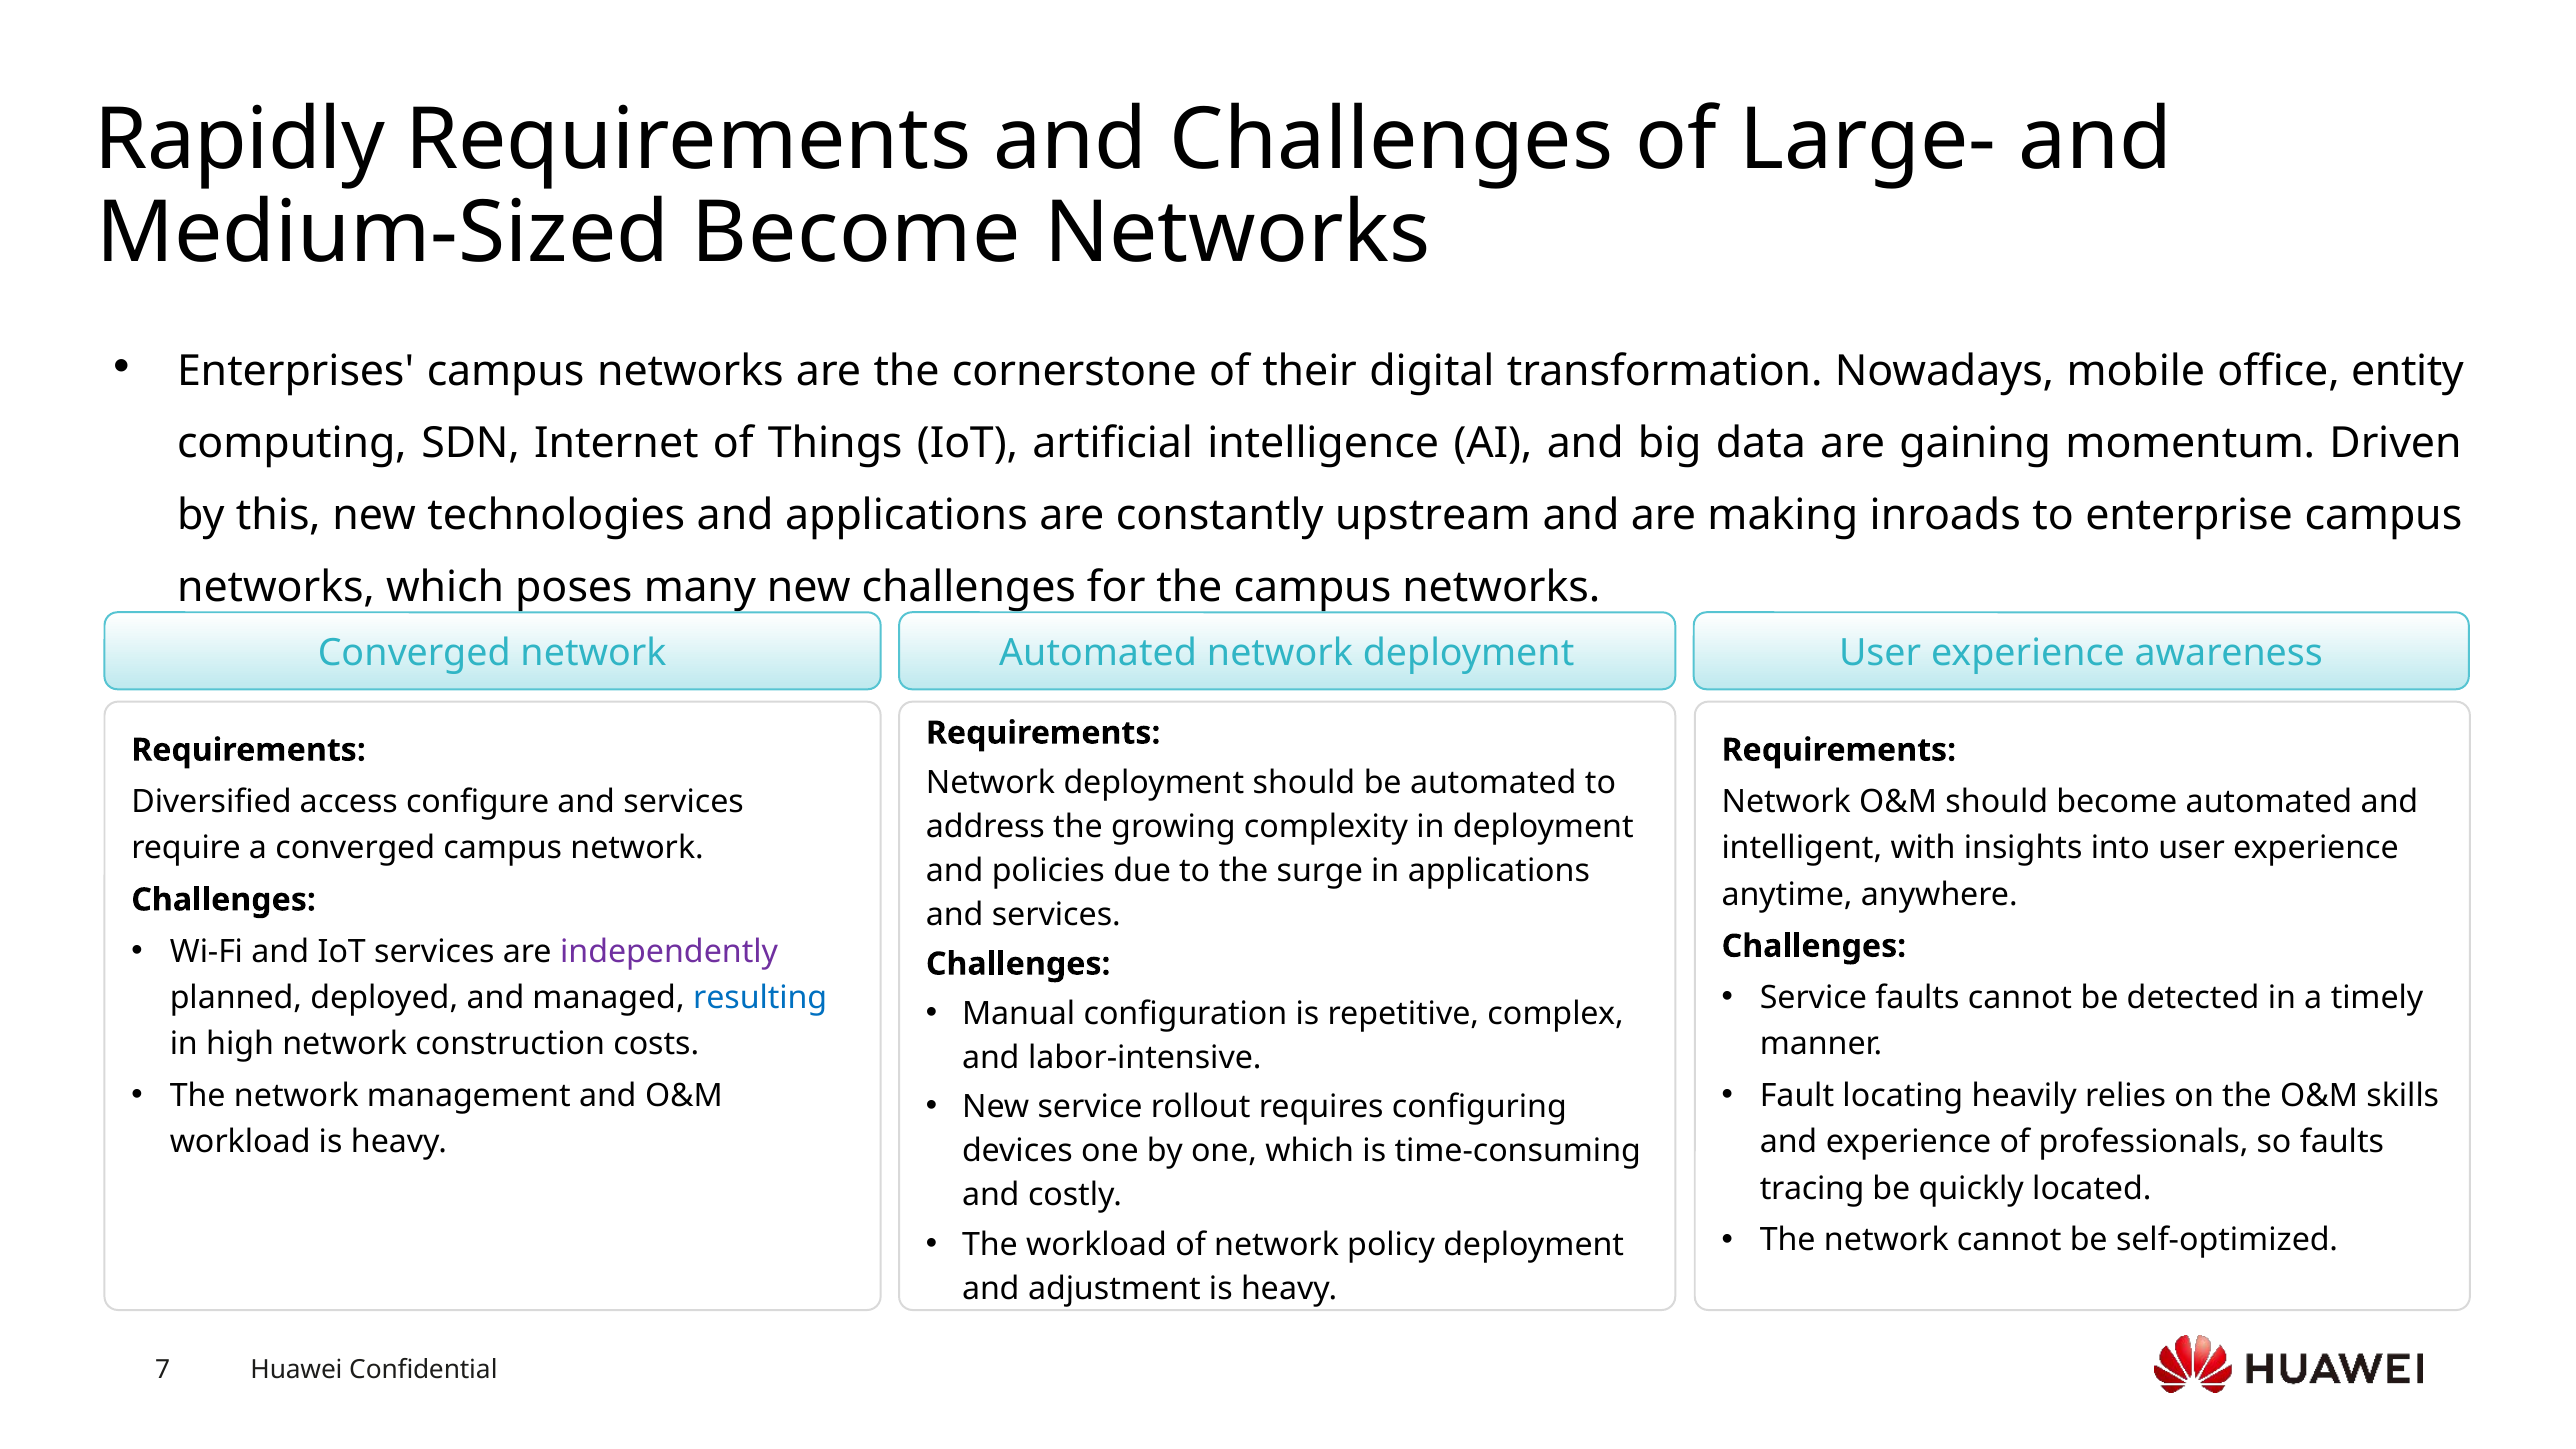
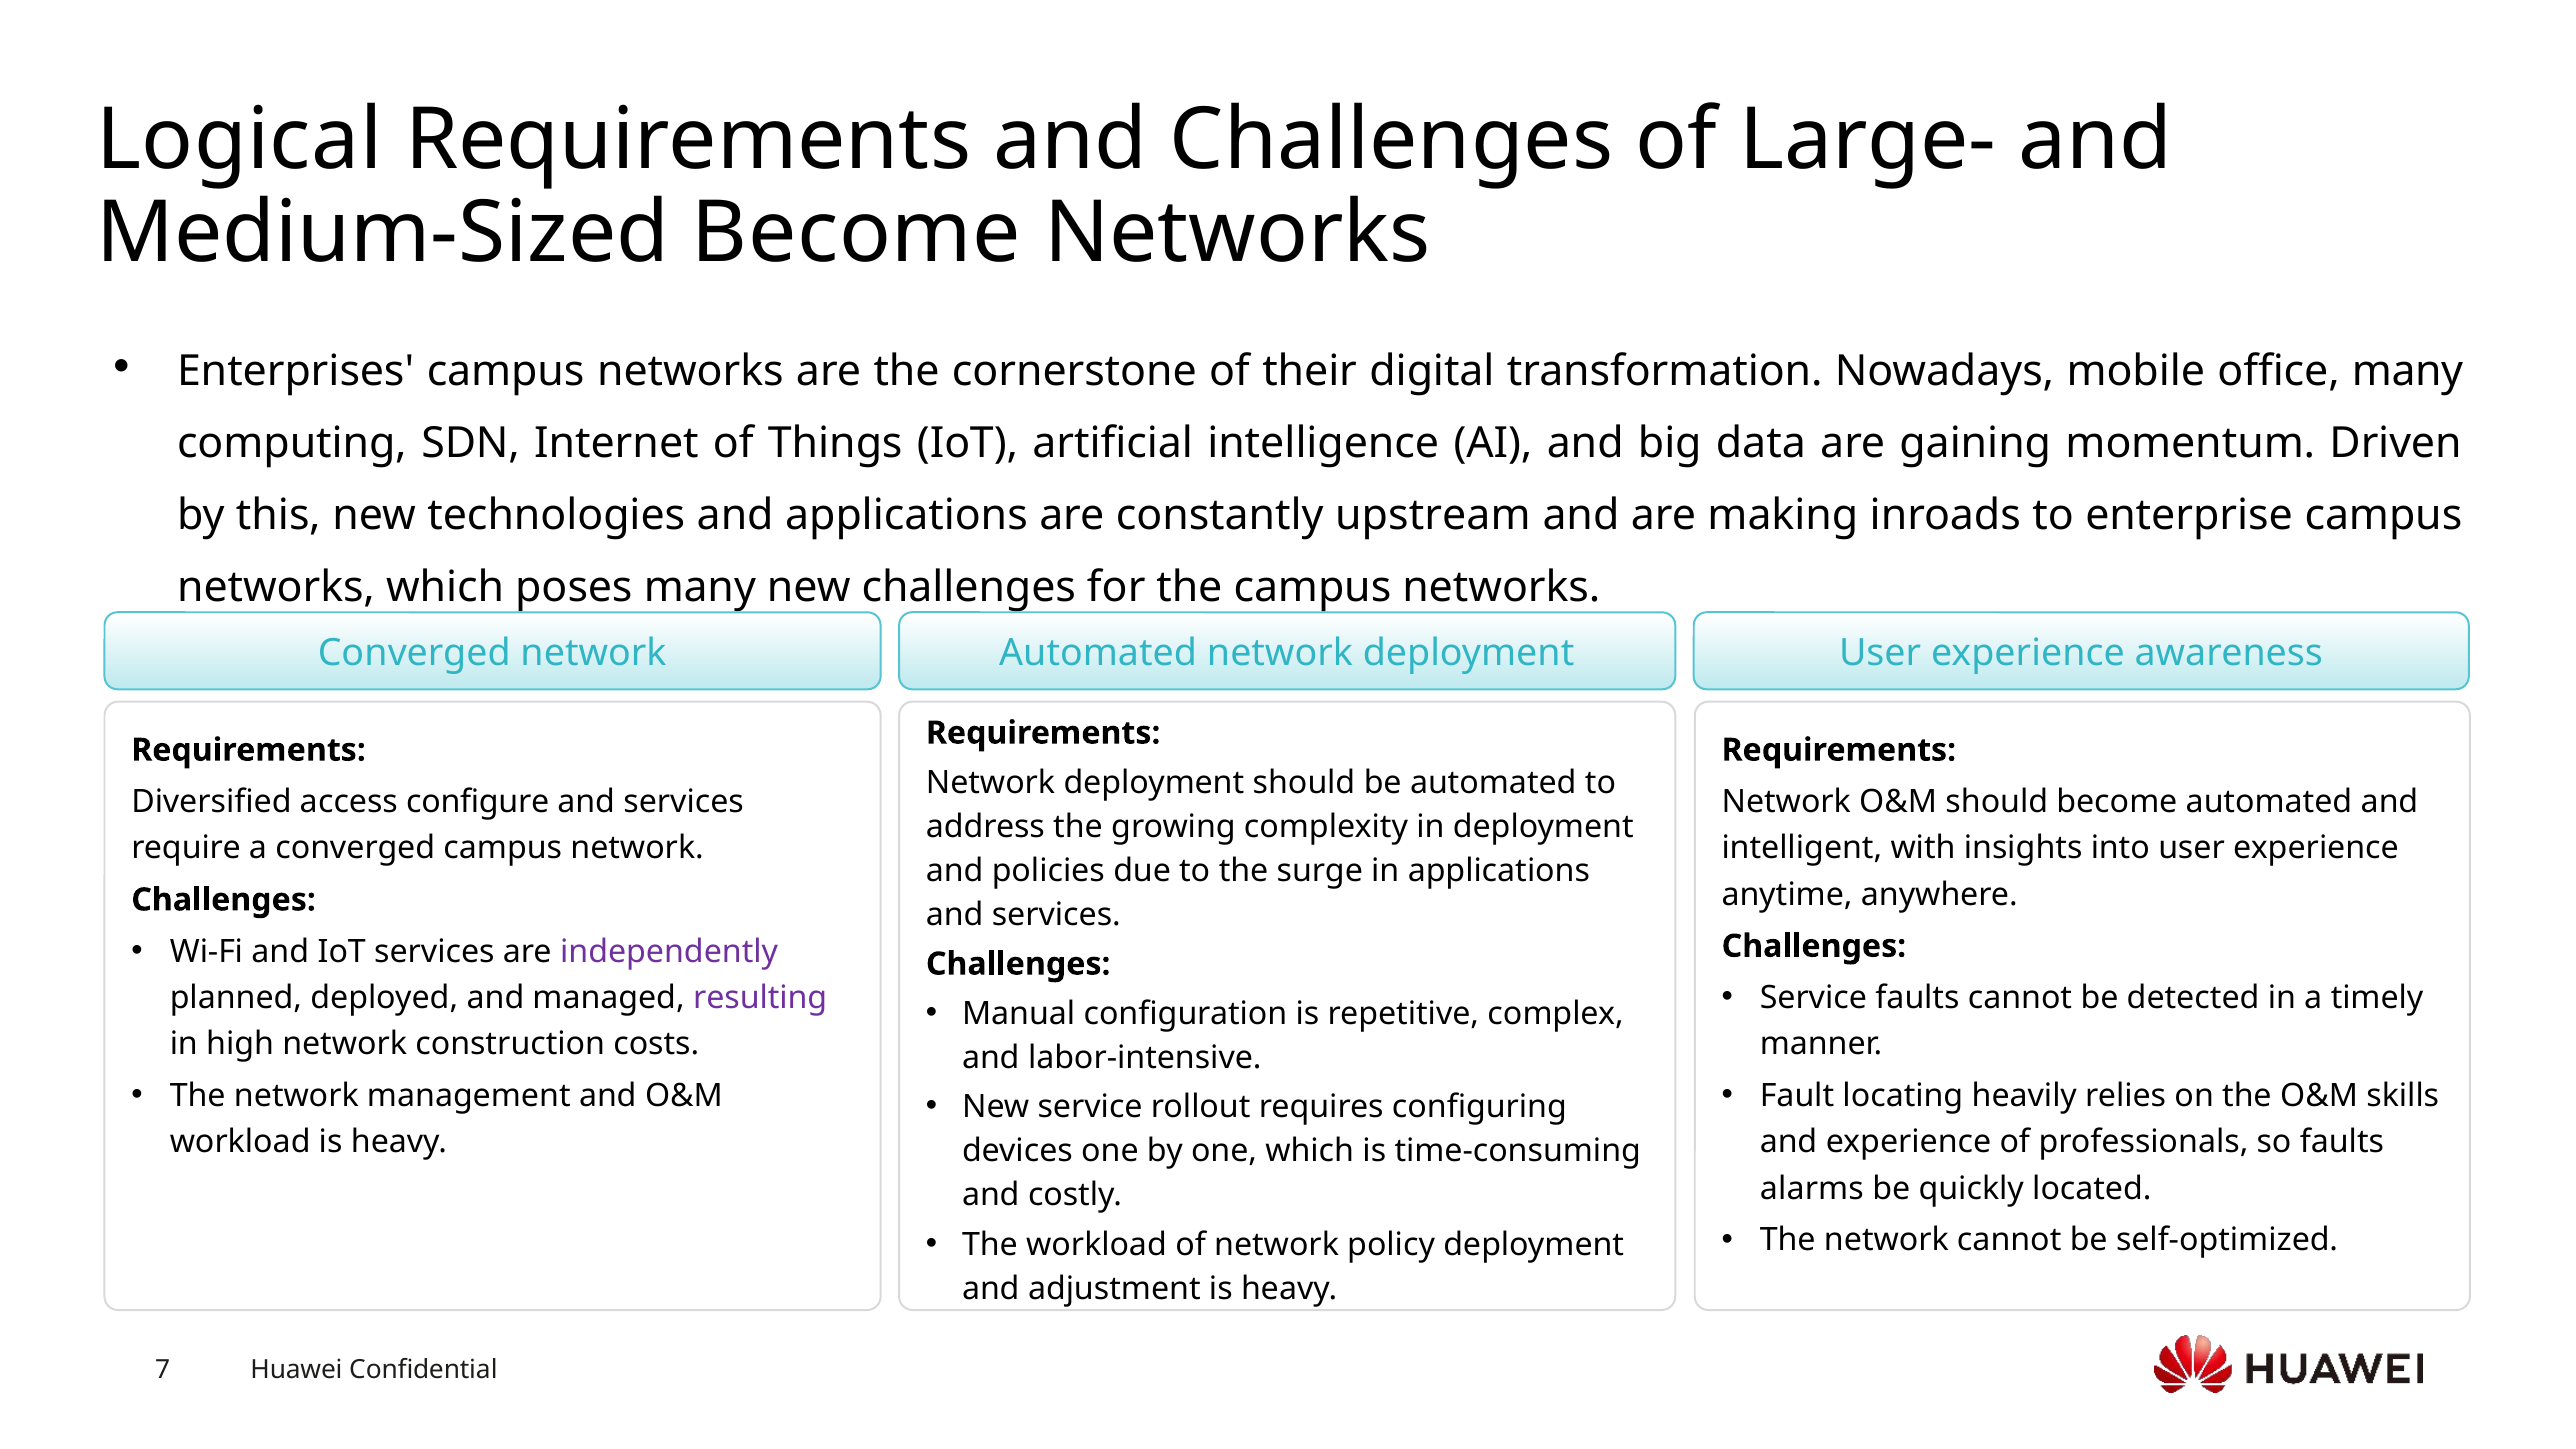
Rapidly: Rapidly -> Logical (239, 140)
office entity: entity -> many (2407, 371)
resulting colour: blue -> purple (760, 998)
tracing: tracing -> alarms (1812, 1189)
